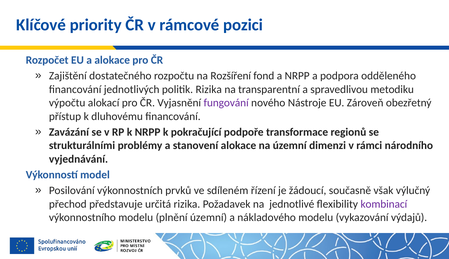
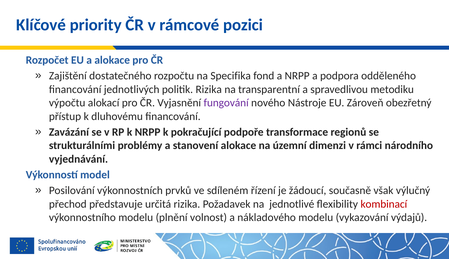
Rozšíření: Rozšíření -> Specifika (231, 76)
kombinací colour: purple -> red (384, 204)
plnění územní: územní -> volnost (208, 217)
